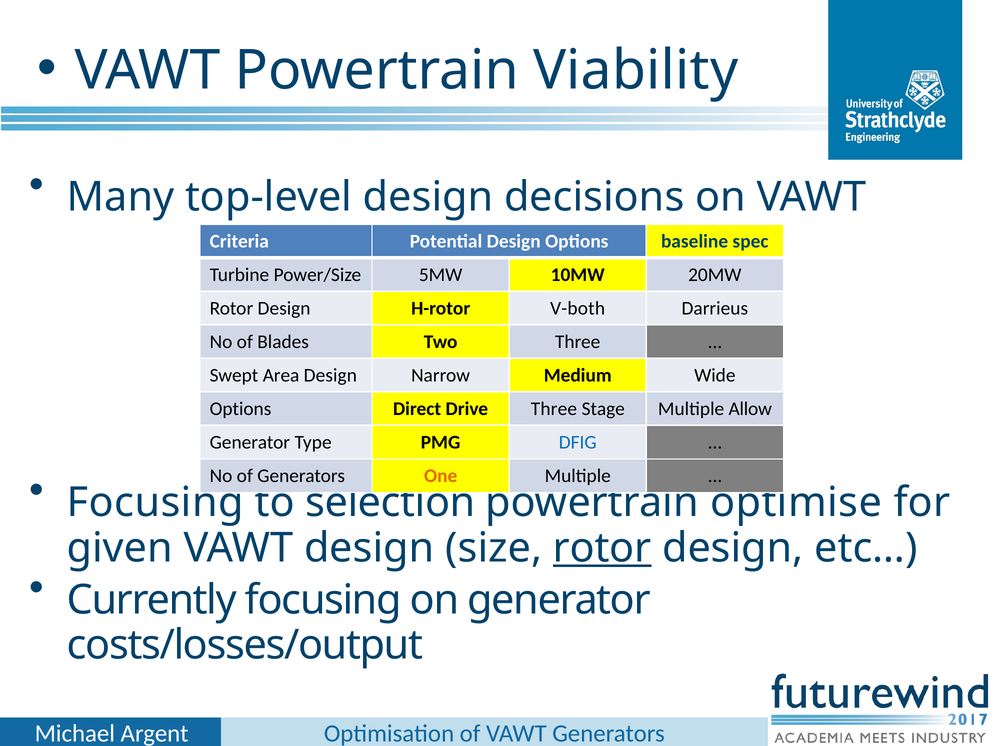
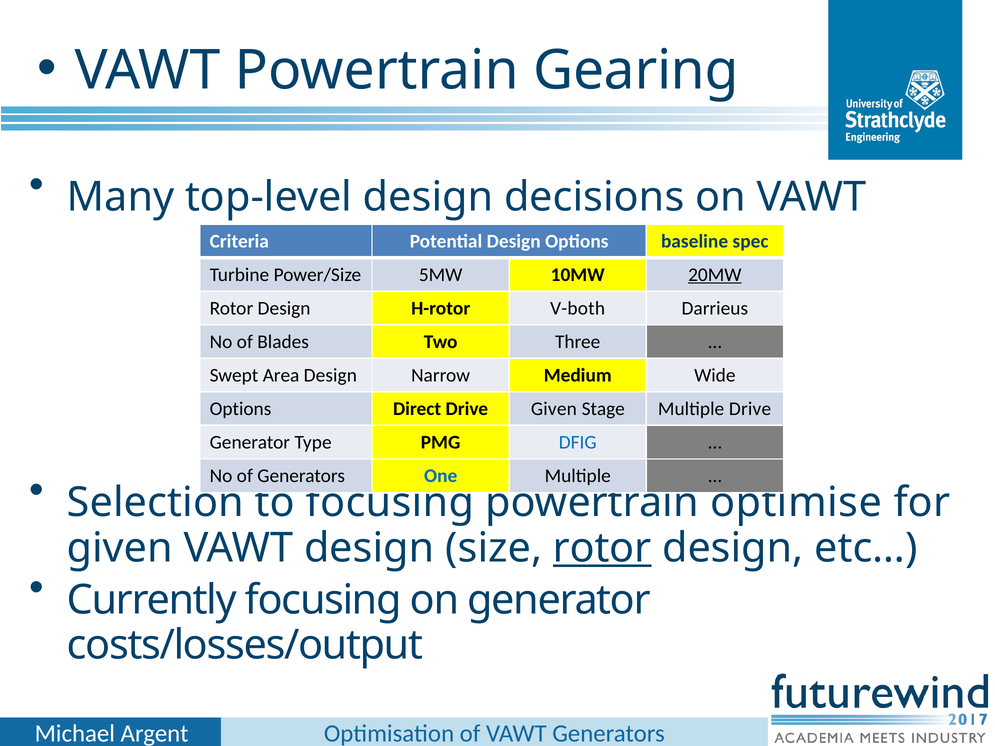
Viability: Viability -> Gearing (636, 70)
20MW underline: none -> present (715, 275)
Drive Three: Three -> Given (554, 409)
Multiple Allow: Allow -> Drive (750, 409)
One colour: orange -> blue (441, 476)
Focusing: Focusing -> Selection (155, 503)
to selection: selection -> focusing (390, 503)
